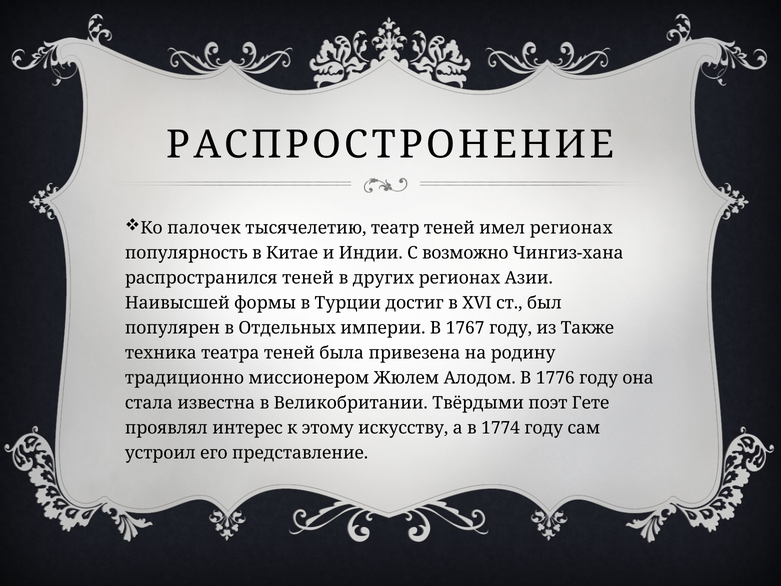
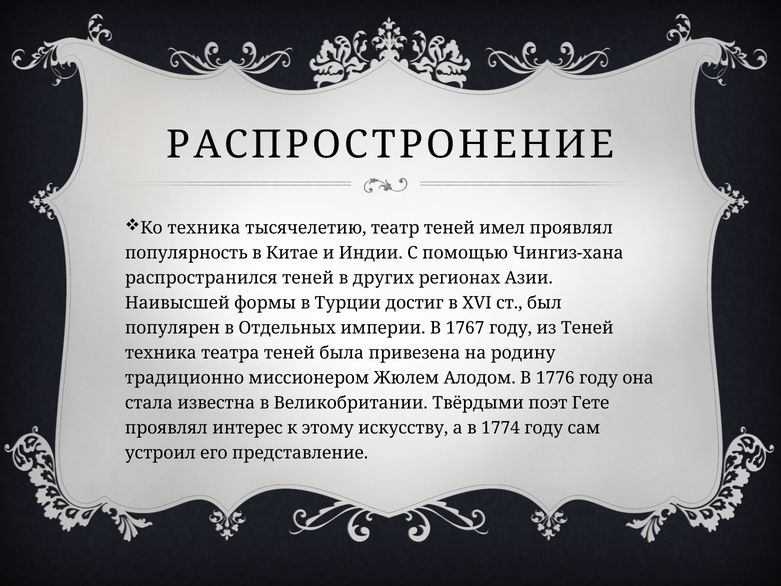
Ко палочек: палочек -> техника (204, 228)
имел регионах: регионах -> проявлял (571, 228)
возможно: возможно -> помощью (465, 253)
из Также: Также -> Теней (587, 328)
